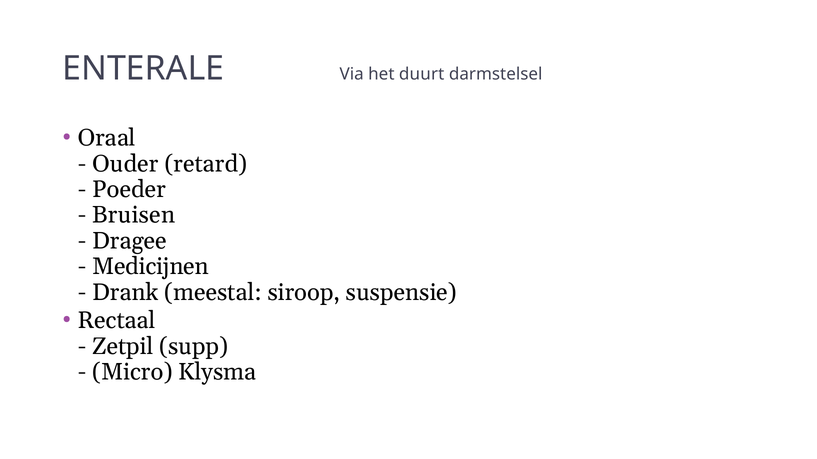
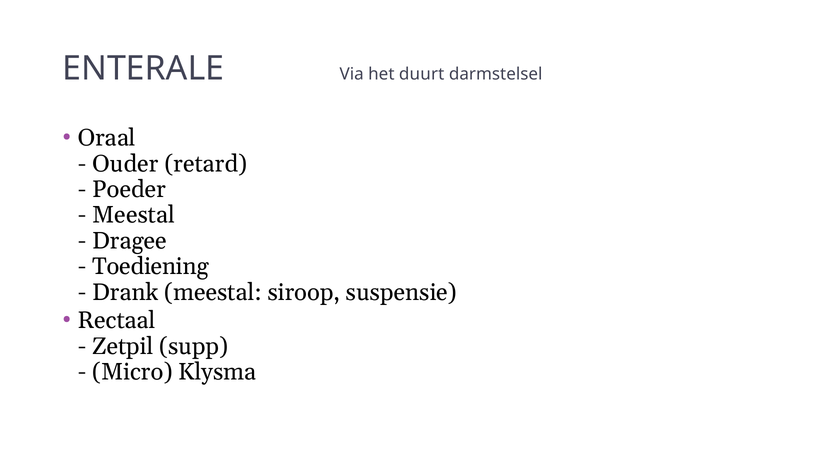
Bruisen: Bruisen -> Meestal (134, 215)
Medicijnen: Medicijnen -> Toediening (150, 267)
